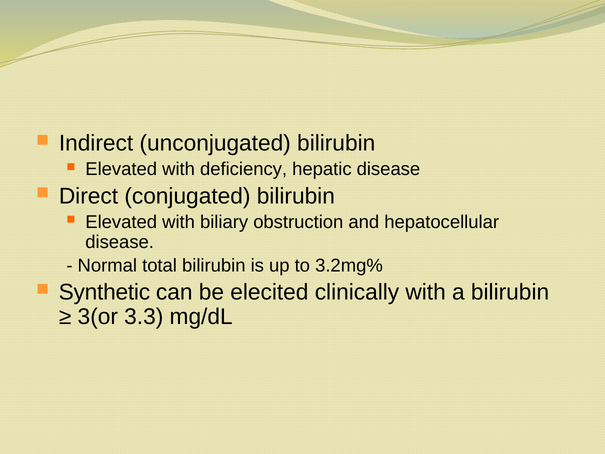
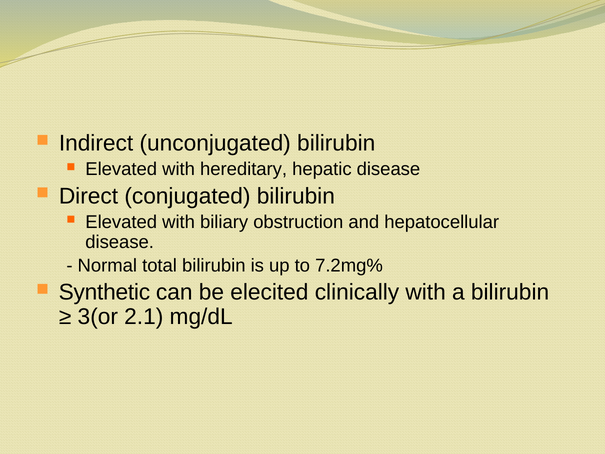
deficiency: deficiency -> hereditary (244, 169)
3.2mg%: 3.2mg% -> 7.2mg% (349, 265)
3.3: 3.3 -> 2.1 (144, 317)
